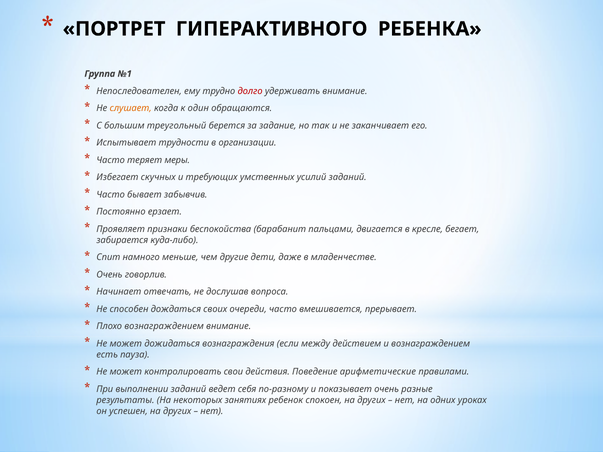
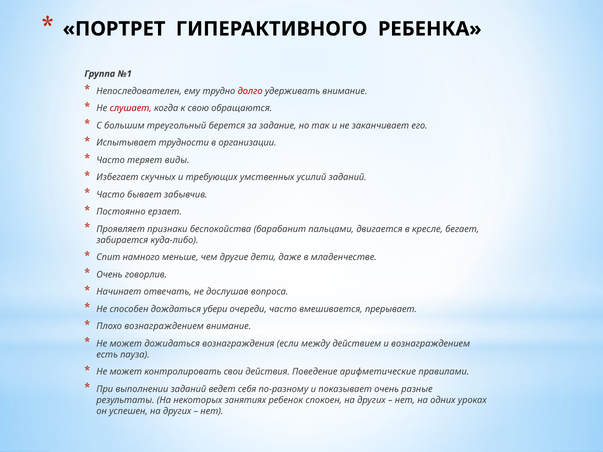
слушает colour: orange -> red (131, 108)
один: один -> свою (198, 108)
меры: меры -> виды (177, 160)
своих: своих -> убери (215, 309)
